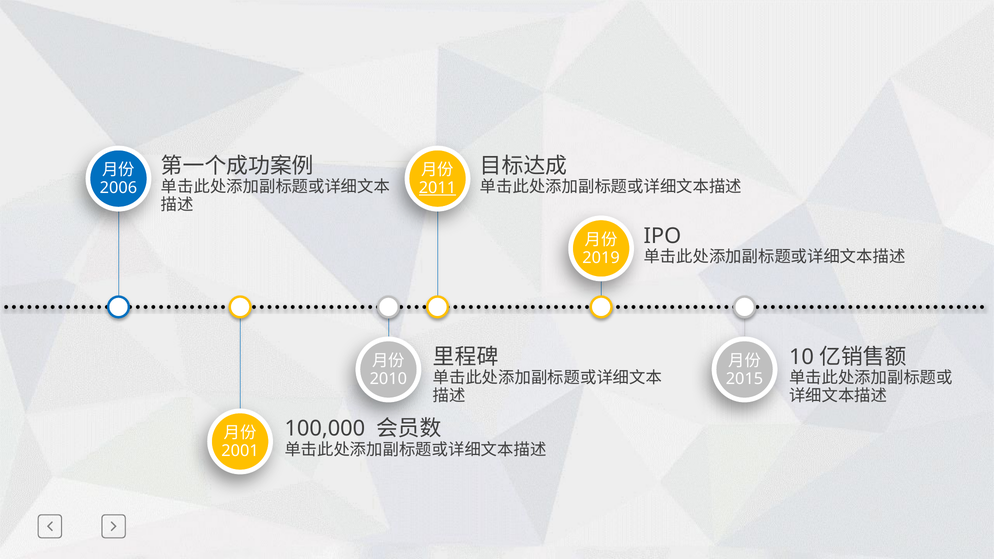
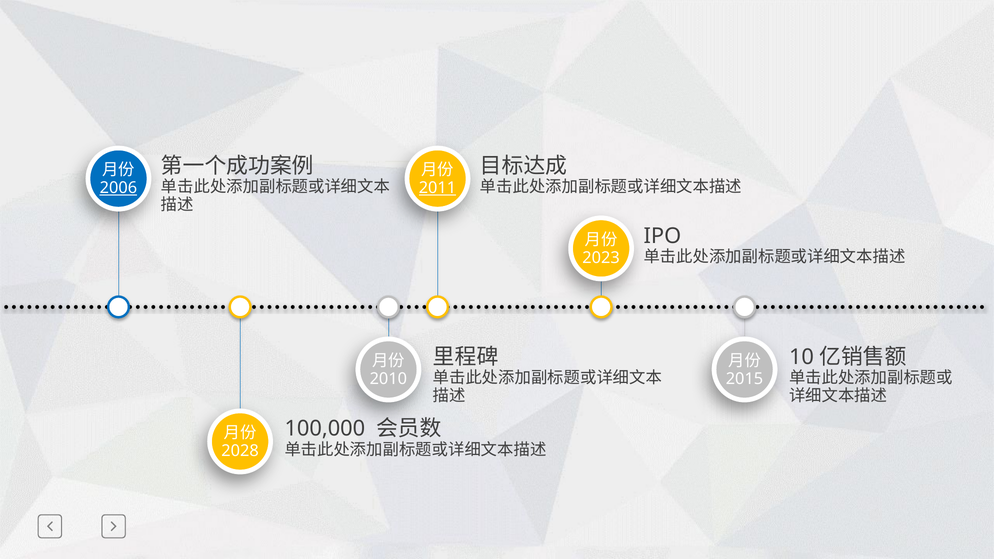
2006 underline: none -> present (118, 188)
2019: 2019 -> 2023 (601, 258)
2001: 2001 -> 2028 (240, 451)
